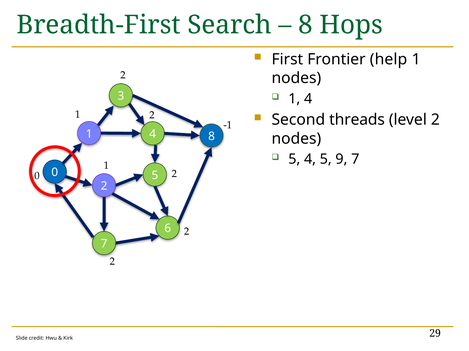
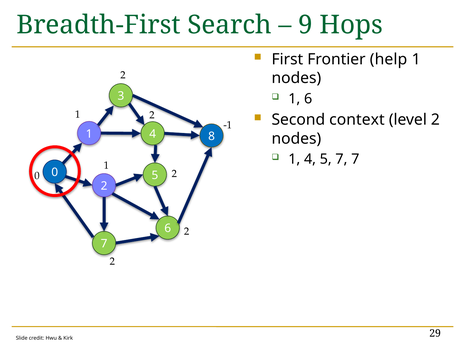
8: 8 -> 9 (306, 25)
1 4: 4 -> 6 (308, 99)
threads: threads -> context (357, 120)
5: 5 -> 1 (294, 160)
5 9: 9 -> 7 (341, 160)
